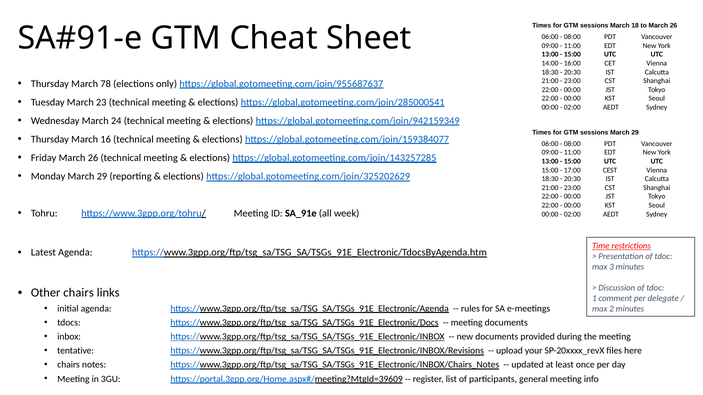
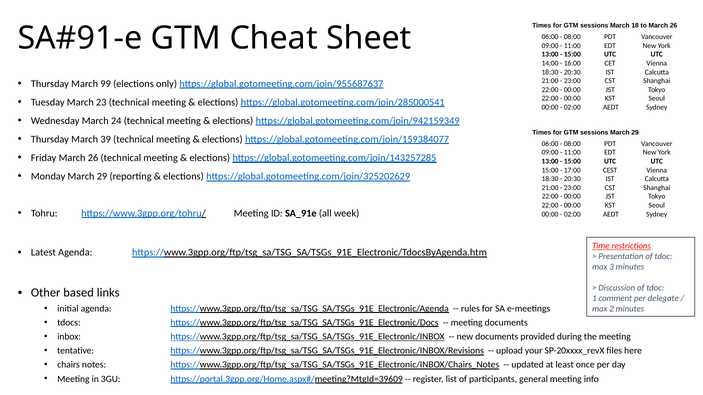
78: 78 -> 99 (106, 84)
16: 16 -> 39 (106, 139)
Other chairs: chairs -> based (79, 293)
